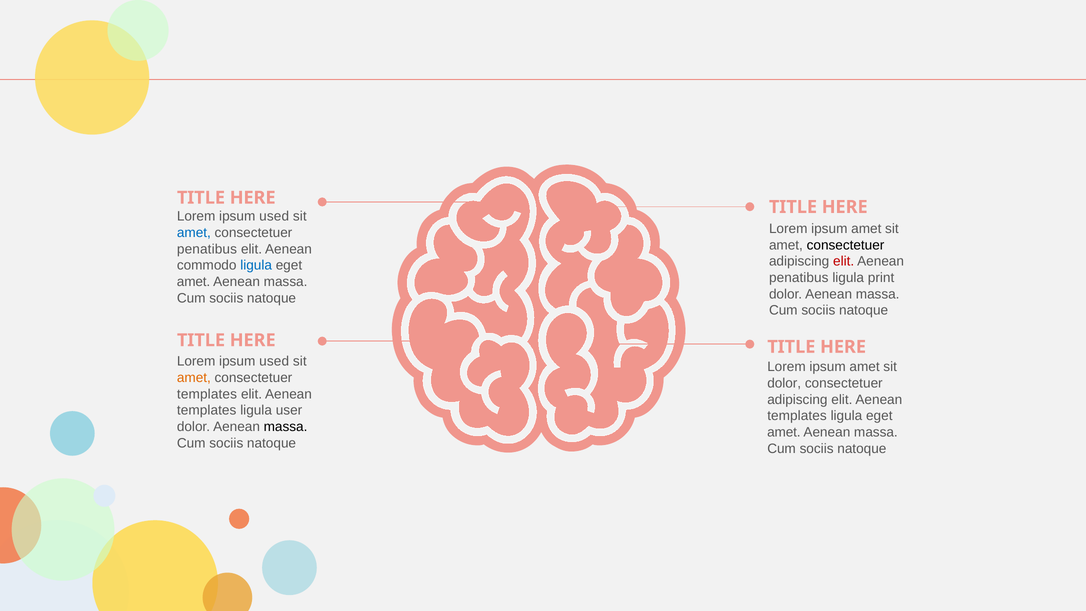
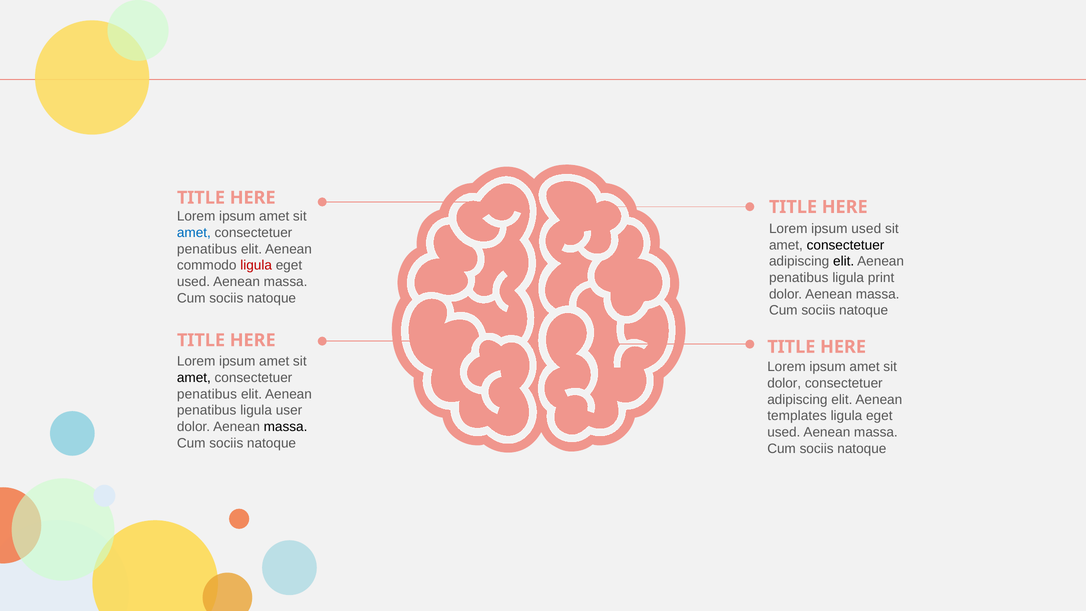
used: used -> amet (274, 216)
amet: amet -> used (866, 229)
elit colour: red -> black (844, 261)
ligula colour: blue -> red (256, 265)
amet: amet -> used (193, 282)
used: used -> amet (274, 361)
amet colour: orange -> black (194, 378)
templates: templates -> penatibus (207, 394)
templates: templates -> penatibus (207, 410)
amet: amet -> used (784, 432)
